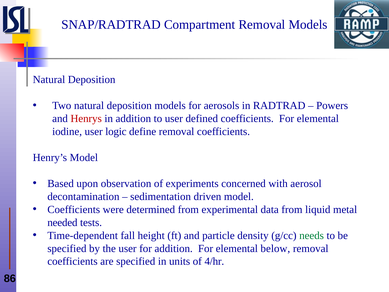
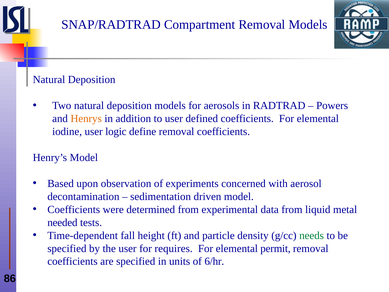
Henrys colour: red -> orange (86, 119)
for addition: addition -> requires (174, 248)
below: below -> permit (275, 248)
4/hr: 4/hr -> 6/hr (214, 261)
